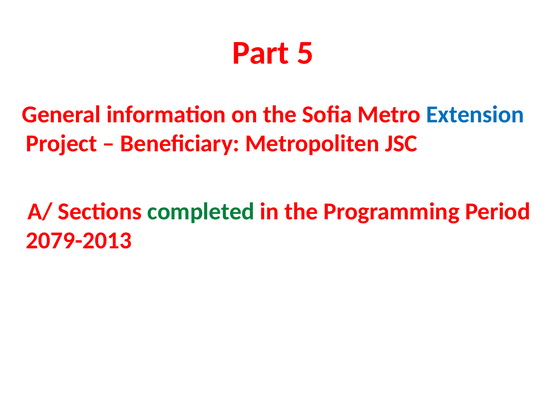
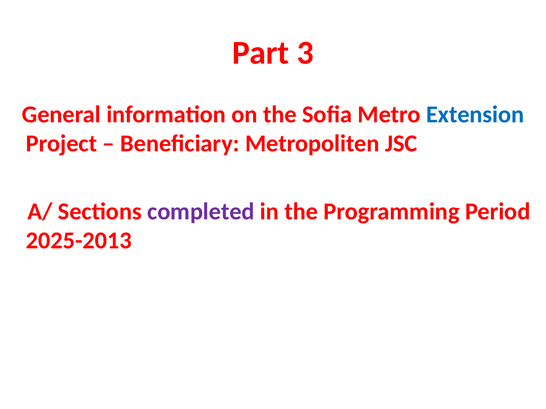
5: 5 -> 3 (305, 53)
completed colour: green -> purple (201, 212)
2079-2013: 2079-2013 -> 2025-2013 (79, 241)
